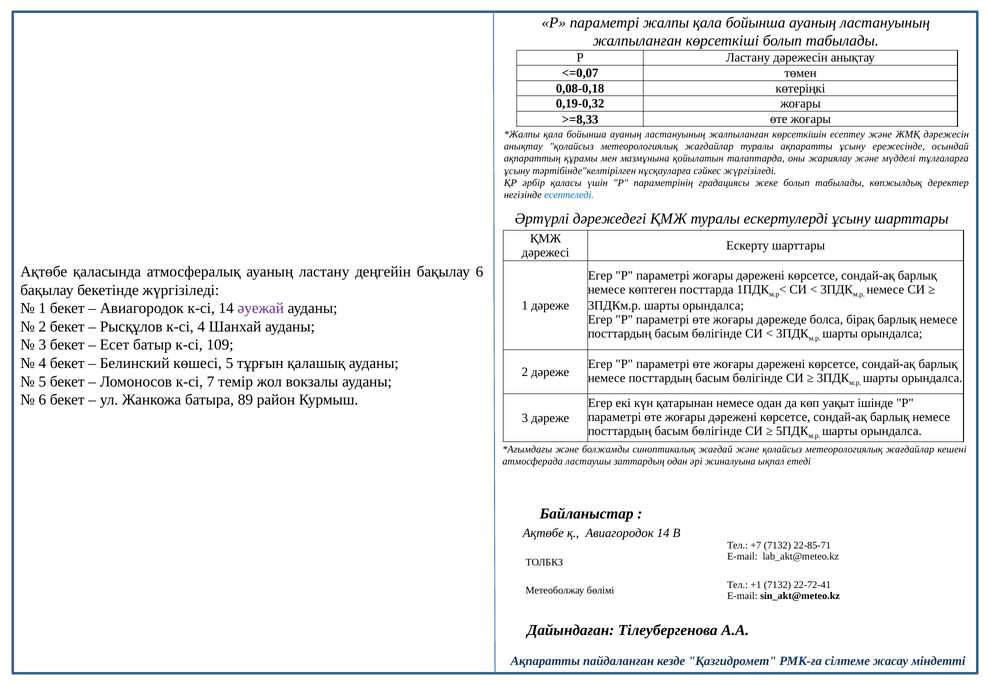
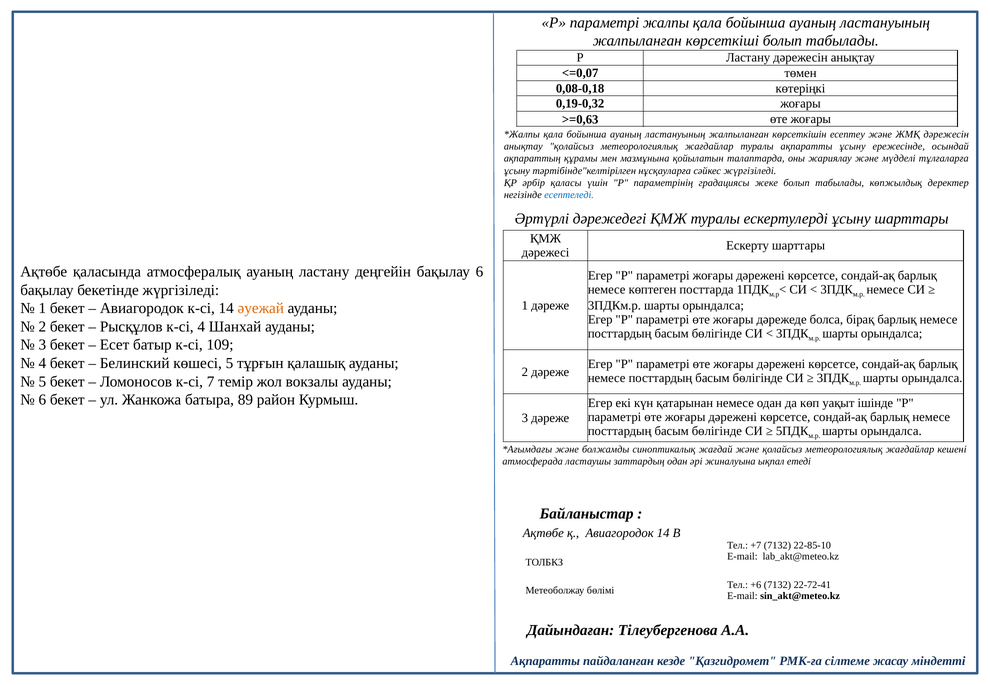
>=8,33: >=8,33 -> >=0,63 (580, 120)
әуежай colour: purple -> orange (261, 309)
22-85-71: 22-85-71 -> 22-85-10 (812, 546)
+1: +1 -> +6 (756, 585)
